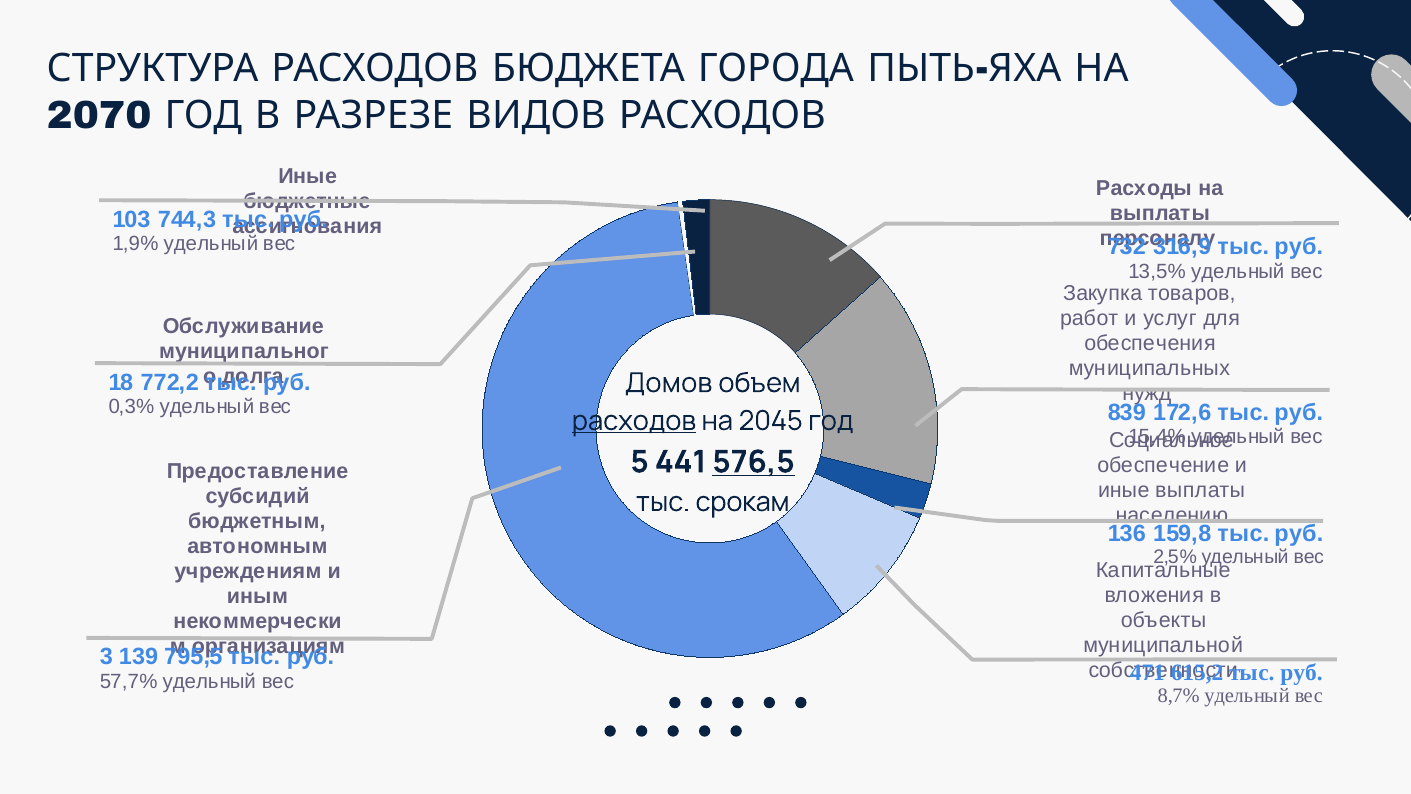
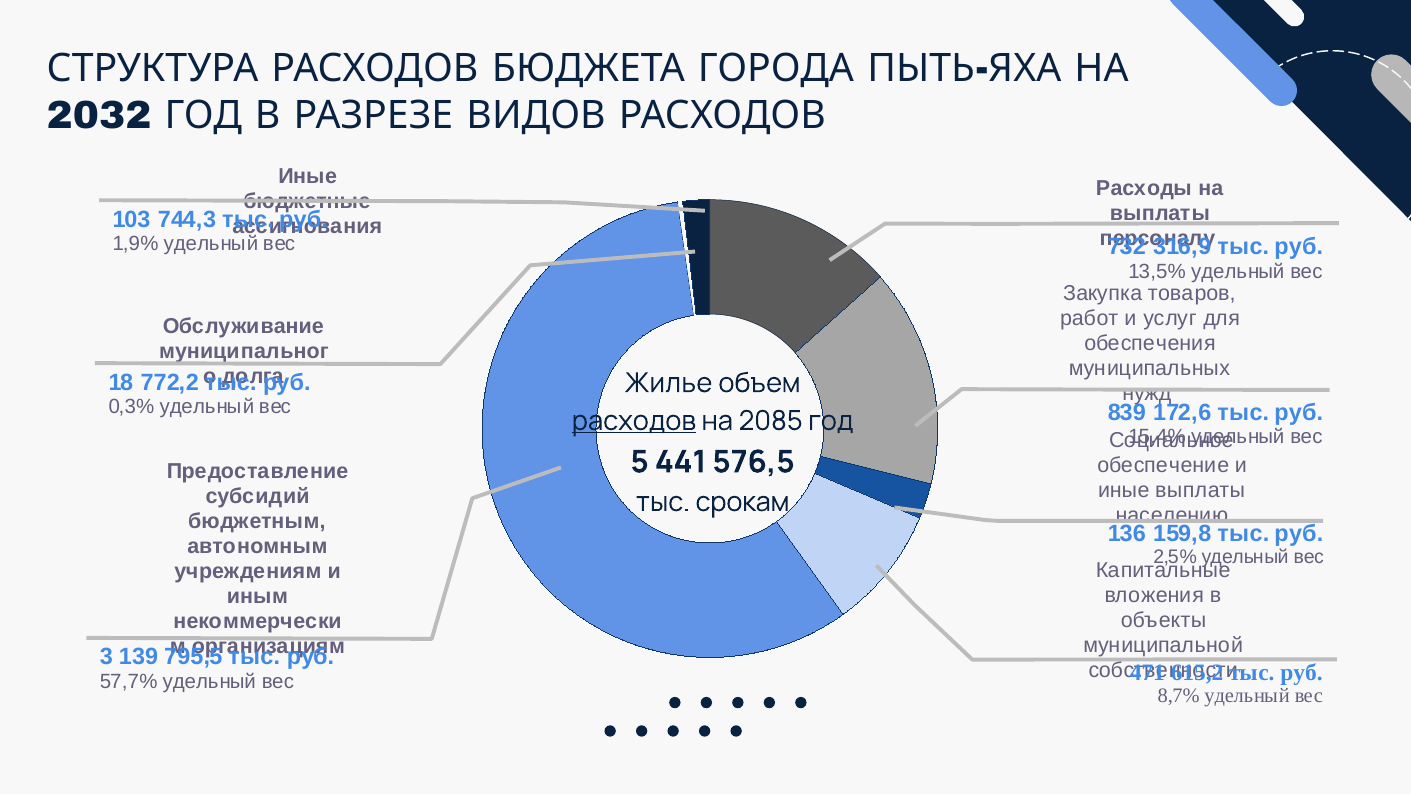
2070: 2070 -> 2032 (99, 115)
Домов: Домов -> Жилье (669, 383)
2045: 2045 -> 2085 (771, 421)
576,5 underline: present -> none (754, 462)
